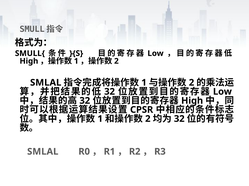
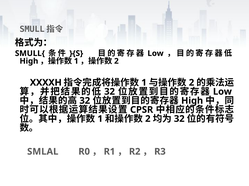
SMLAL: SMLAL -> XXXXH (46, 83)
